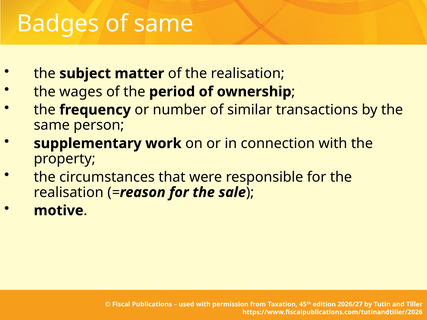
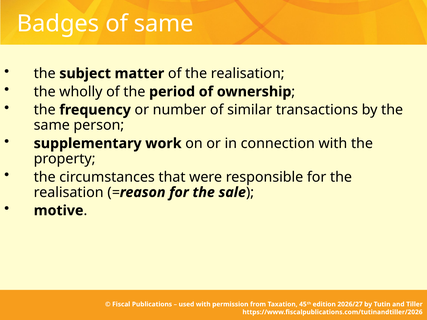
wages: wages -> wholly (81, 92)
